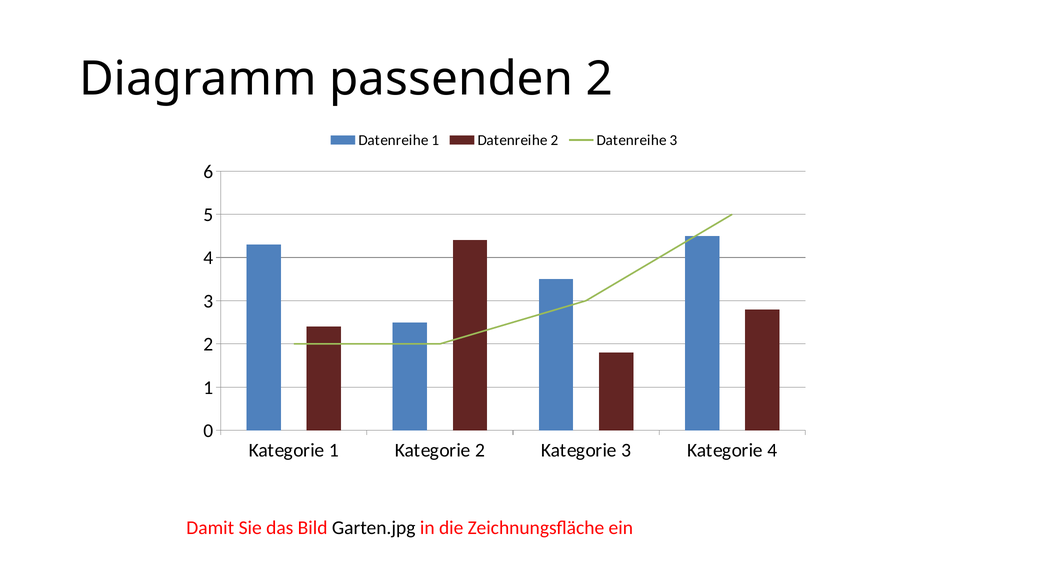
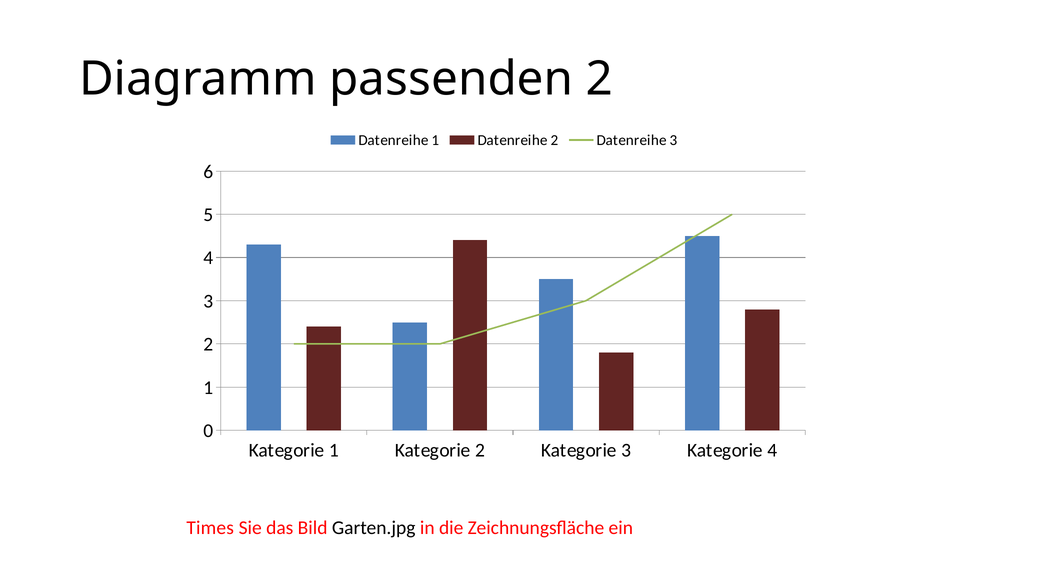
Damit: Damit -> Times (210, 527)
